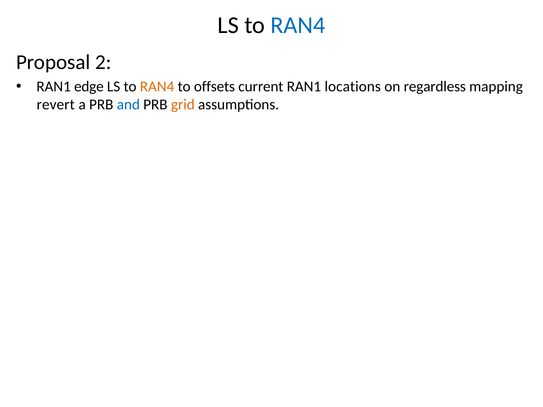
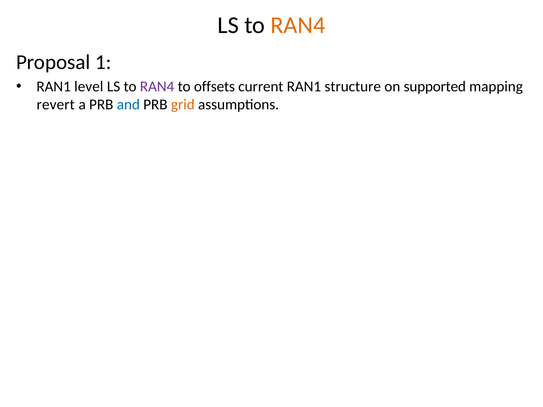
RAN4 colour: blue -> orange (298, 25)
2: 2 -> 1 (103, 62)
edge: edge -> level (89, 87)
RAN4 colour: orange -> purple (157, 87)
locations: locations -> structure (353, 87)
regardless: regardless -> supported (435, 87)
